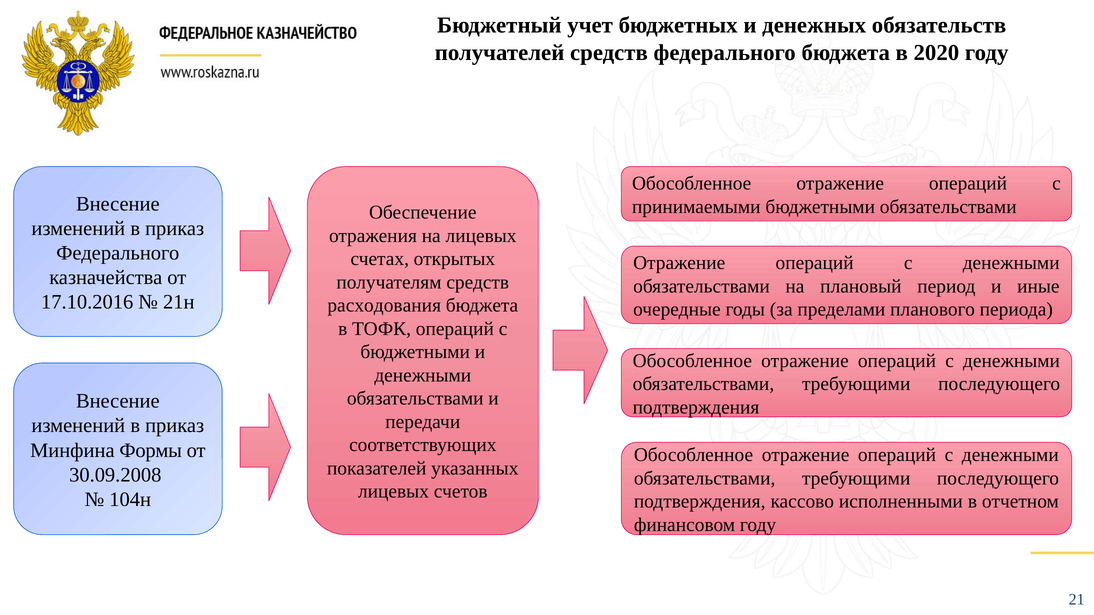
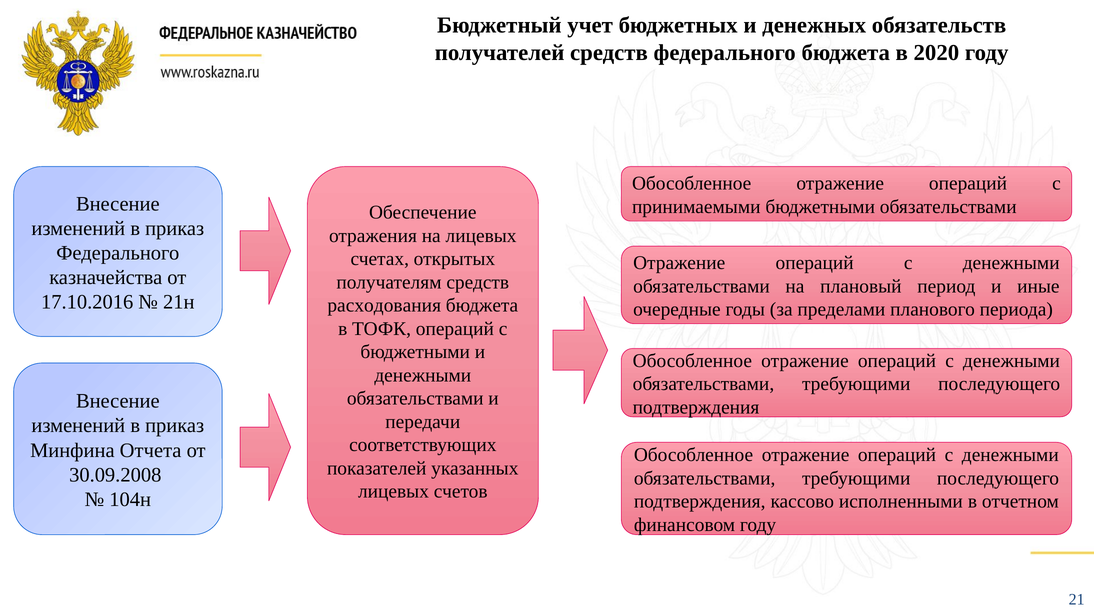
Формы: Формы -> Отчета (151, 451)
